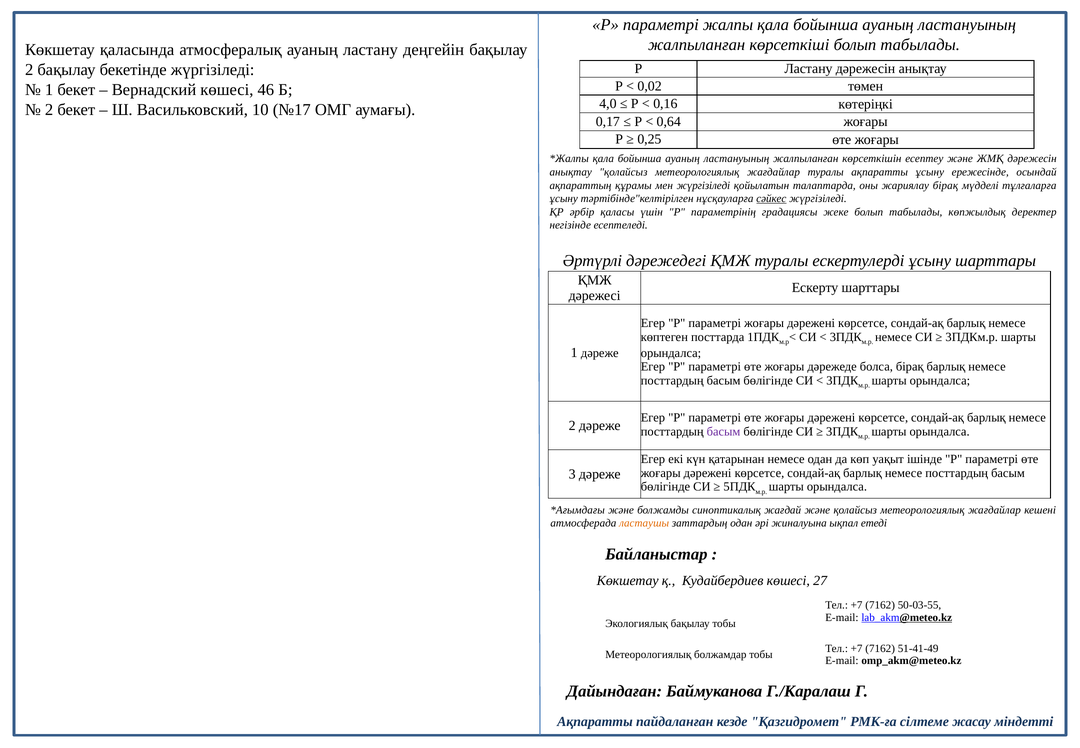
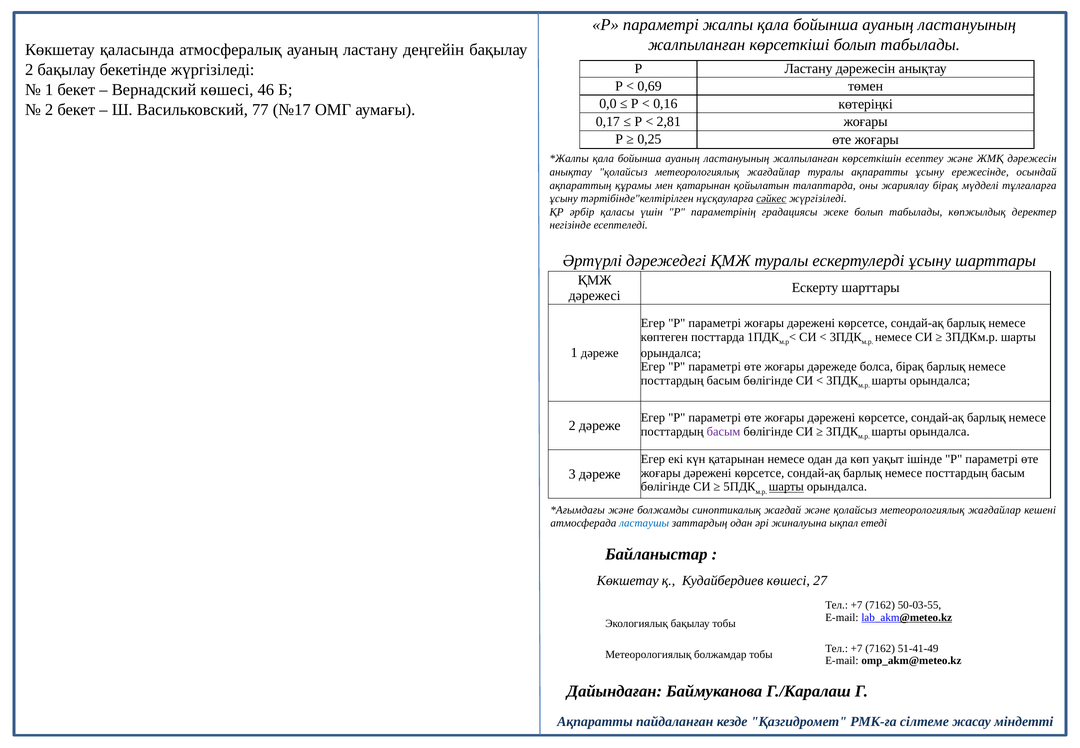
0,02: 0,02 -> 0,69 (650, 86)
4,0: 4,0 -> 0,0 (608, 104)
10: 10 -> 77 (260, 110)
0,64: 0,64 -> 2,81 (669, 122)
мен жүргізіледі: жүргізіледі -> қатарынан (703, 185)
шарты underline: none -> present (786, 487)
ластаушы colour: orange -> blue (644, 523)
